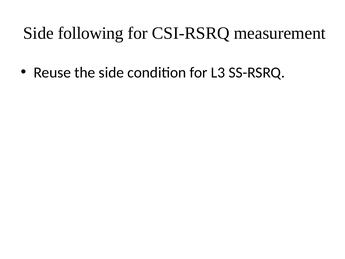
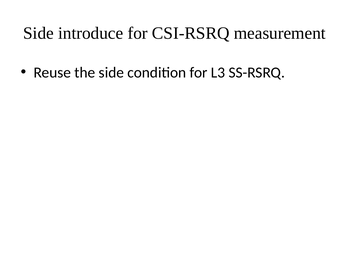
following: following -> introduce (91, 33)
